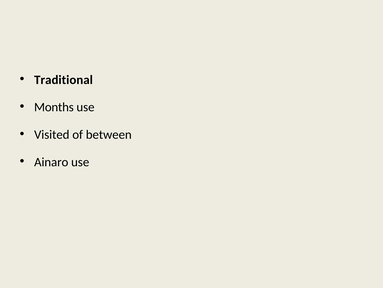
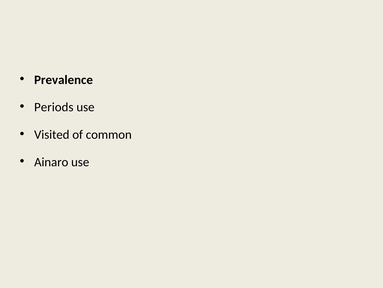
Traditional: Traditional -> Prevalence (64, 80)
Months: Months -> Periods (54, 107)
between: between -> common (109, 134)
